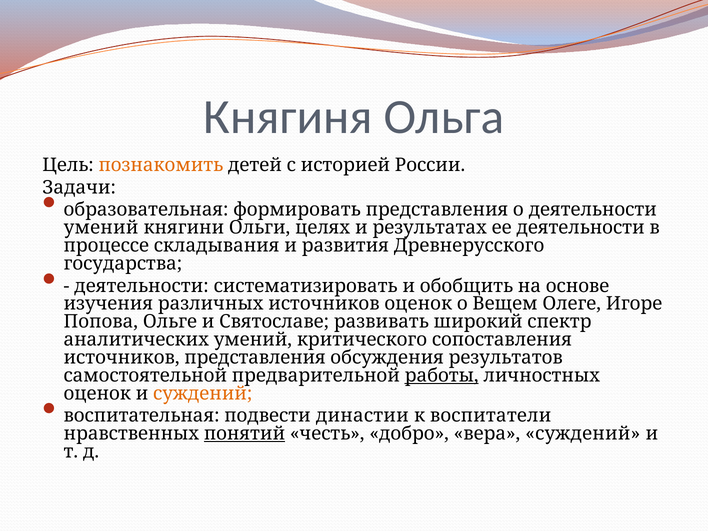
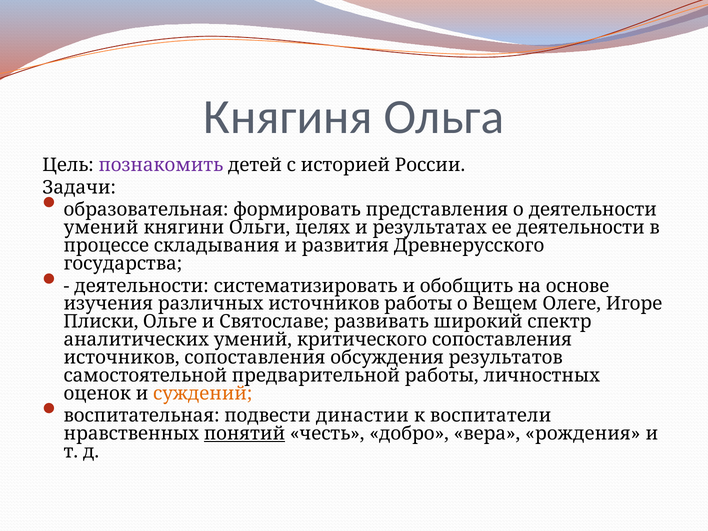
познакомить colour: orange -> purple (161, 165)
источников оценок: оценок -> работы (418, 304)
Попова: Попова -> Плиски (101, 322)
источников представления: представления -> сопоставления (255, 358)
работы underline: present -> none (442, 375)
вера суждений: суждений -> рождения (583, 434)
